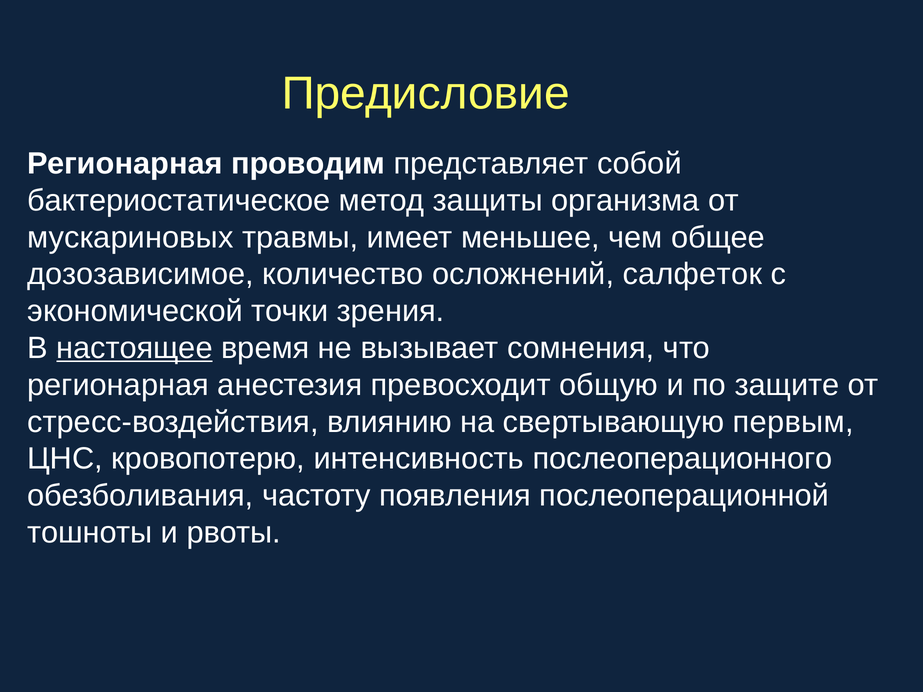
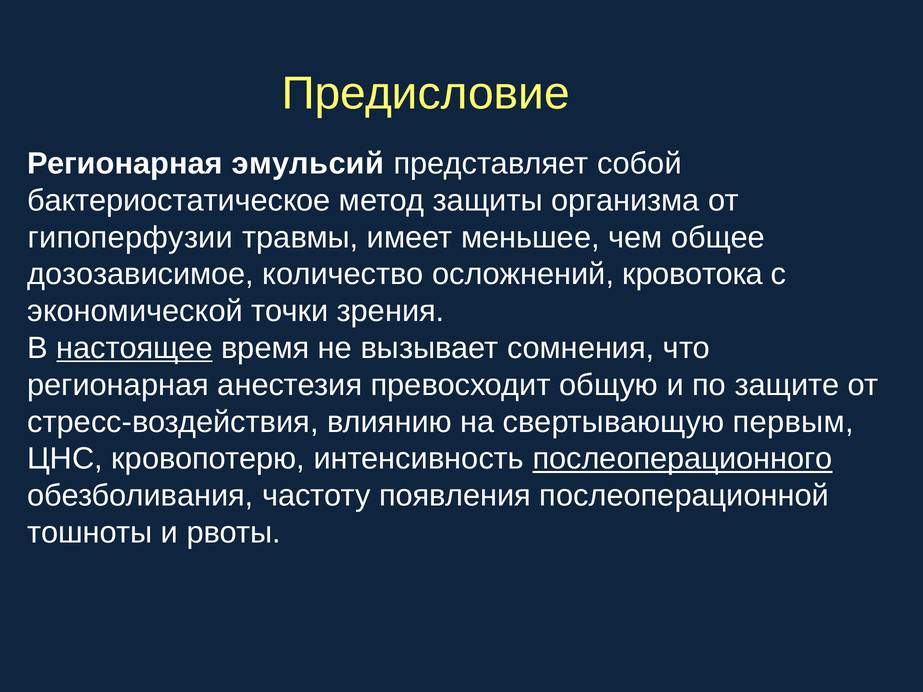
проводим: проводим -> эмульсий (308, 164)
мускариновых: мускариновых -> гипоперфузии (130, 237)
салфеток: салфеток -> кровотока (693, 274)
послеоперационного underline: none -> present (683, 459)
